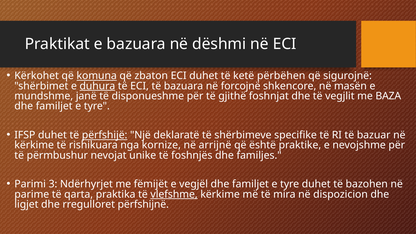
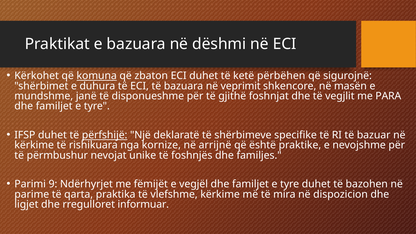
duhura underline: present -> none (97, 86)
forcojnë: forcojnë -> veprimit (241, 86)
BAZA: BAZA -> PARA (388, 96)
3: 3 -> 9 (53, 184)
vlefshme underline: present -> none (174, 194)
përfshijnë: përfshijnë -> informuar (143, 204)
